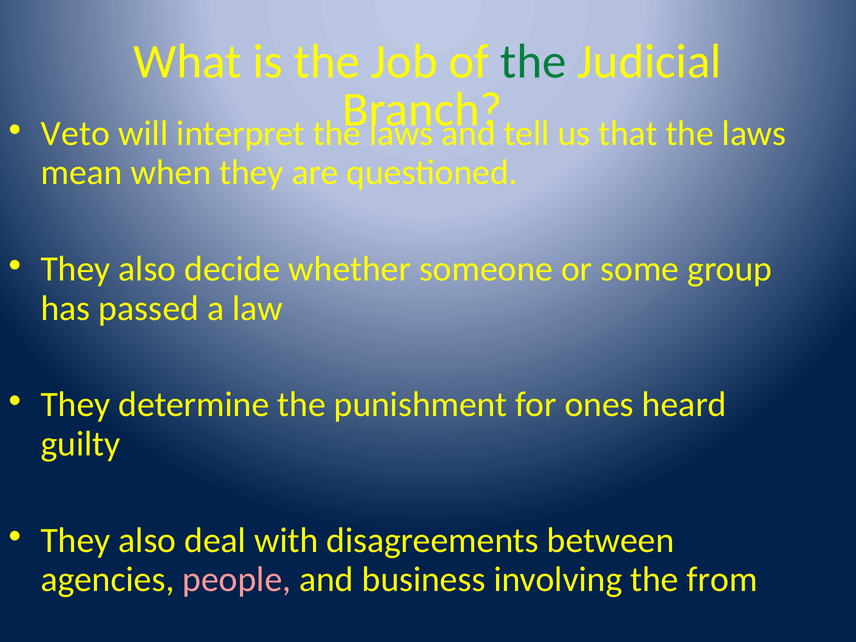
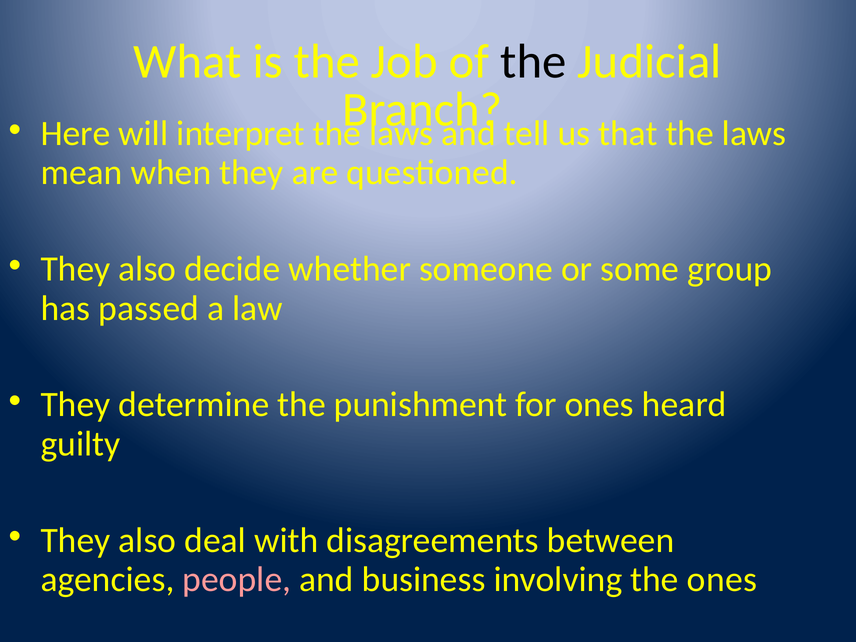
the colour: green -> black (533, 62)
Veto: Veto -> Here (76, 133)
the from: from -> ones (722, 580)
